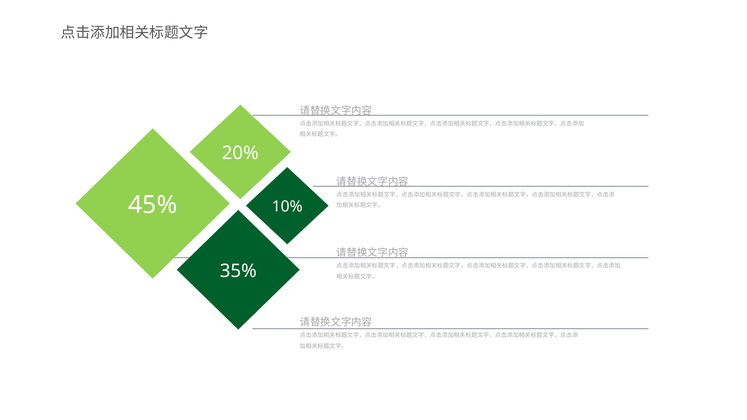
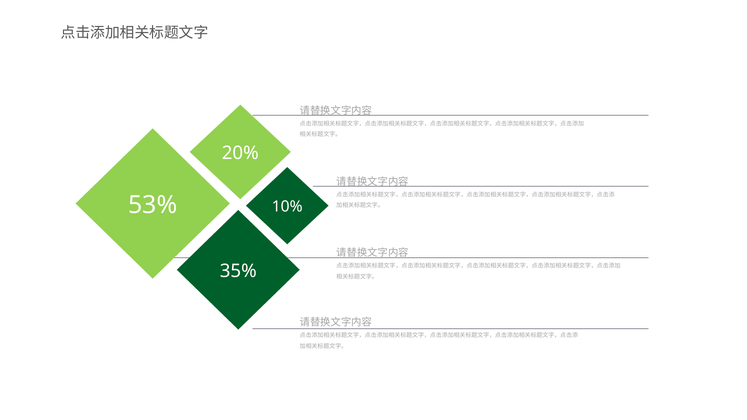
45%: 45% -> 53% (153, 205)
